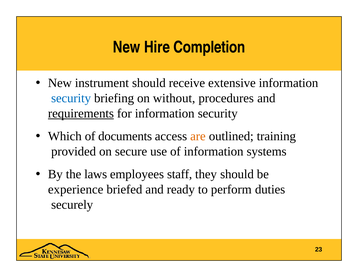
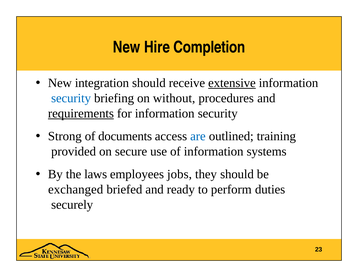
instrument: instrument -> integration (102, 83)
extensive underline: none -> present (232, 83)
Which: Which -> Strong (65, 136)
are colour: orange -> blue (198, 136)
staff: staff -> jobs (179, 174)
experience: experience -> exchanged (76, 189)
